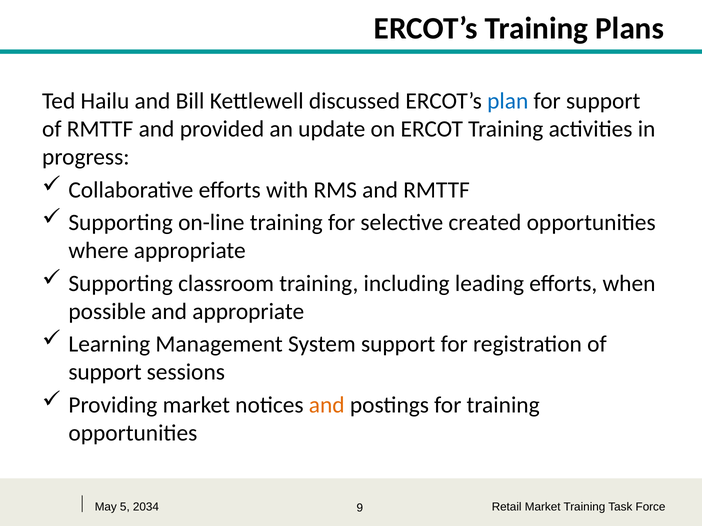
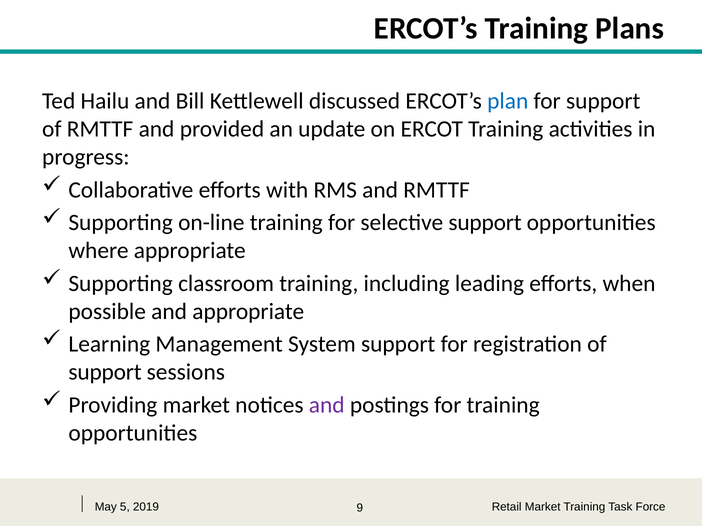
selective created: created -> support (485, 223)
and colour: orange -> purple (327, 405)
2034: 2034 -> 2019 (146, 507)
